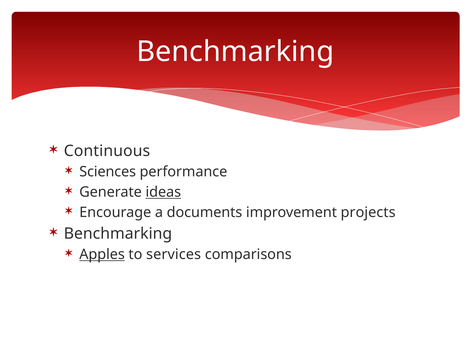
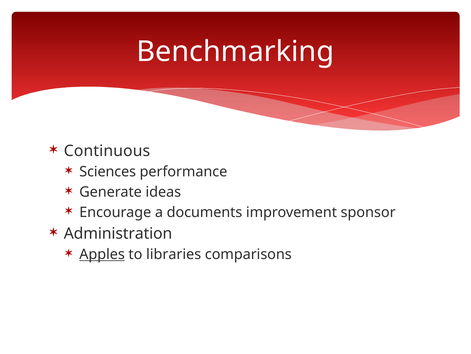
ideas underline: present -> none (163, 192)
projects: projects -> sponsor (368, 212)
Benchmarking: Benchmarking -> Administration (118, 233)
services: services -> libraries (174, 254)
